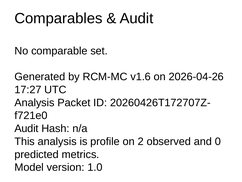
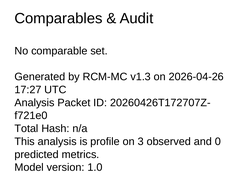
v1.6: v1.6 -> v1.3 (141, 77)
Audit: Audit -> Total (26, 128)
2: 2 -> 3 (141, 141)
